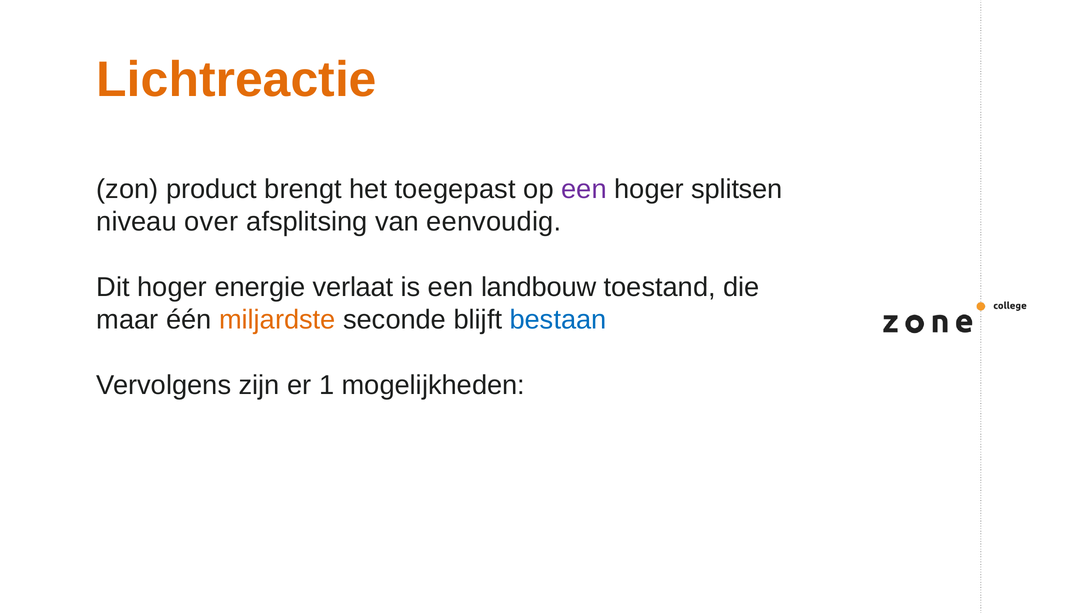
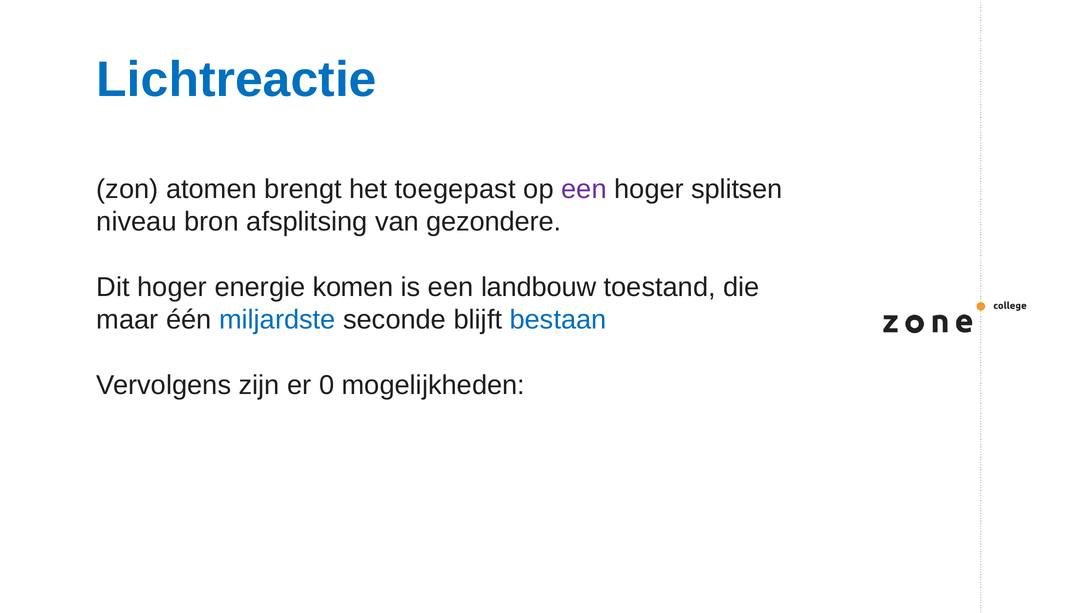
Lichtreactie colour: orange -> blue (237, 80)
product: product -> atomen (212, 189)
over: over -> bron (211, 222)
eenvoudig: eenvoudig -> gezondere (494, 222)
verlaat: verlaat -> komen (353, 287)
miljardste colour: orange -> blue (277, 320)
1: 1 -> 0 (327, 385)
